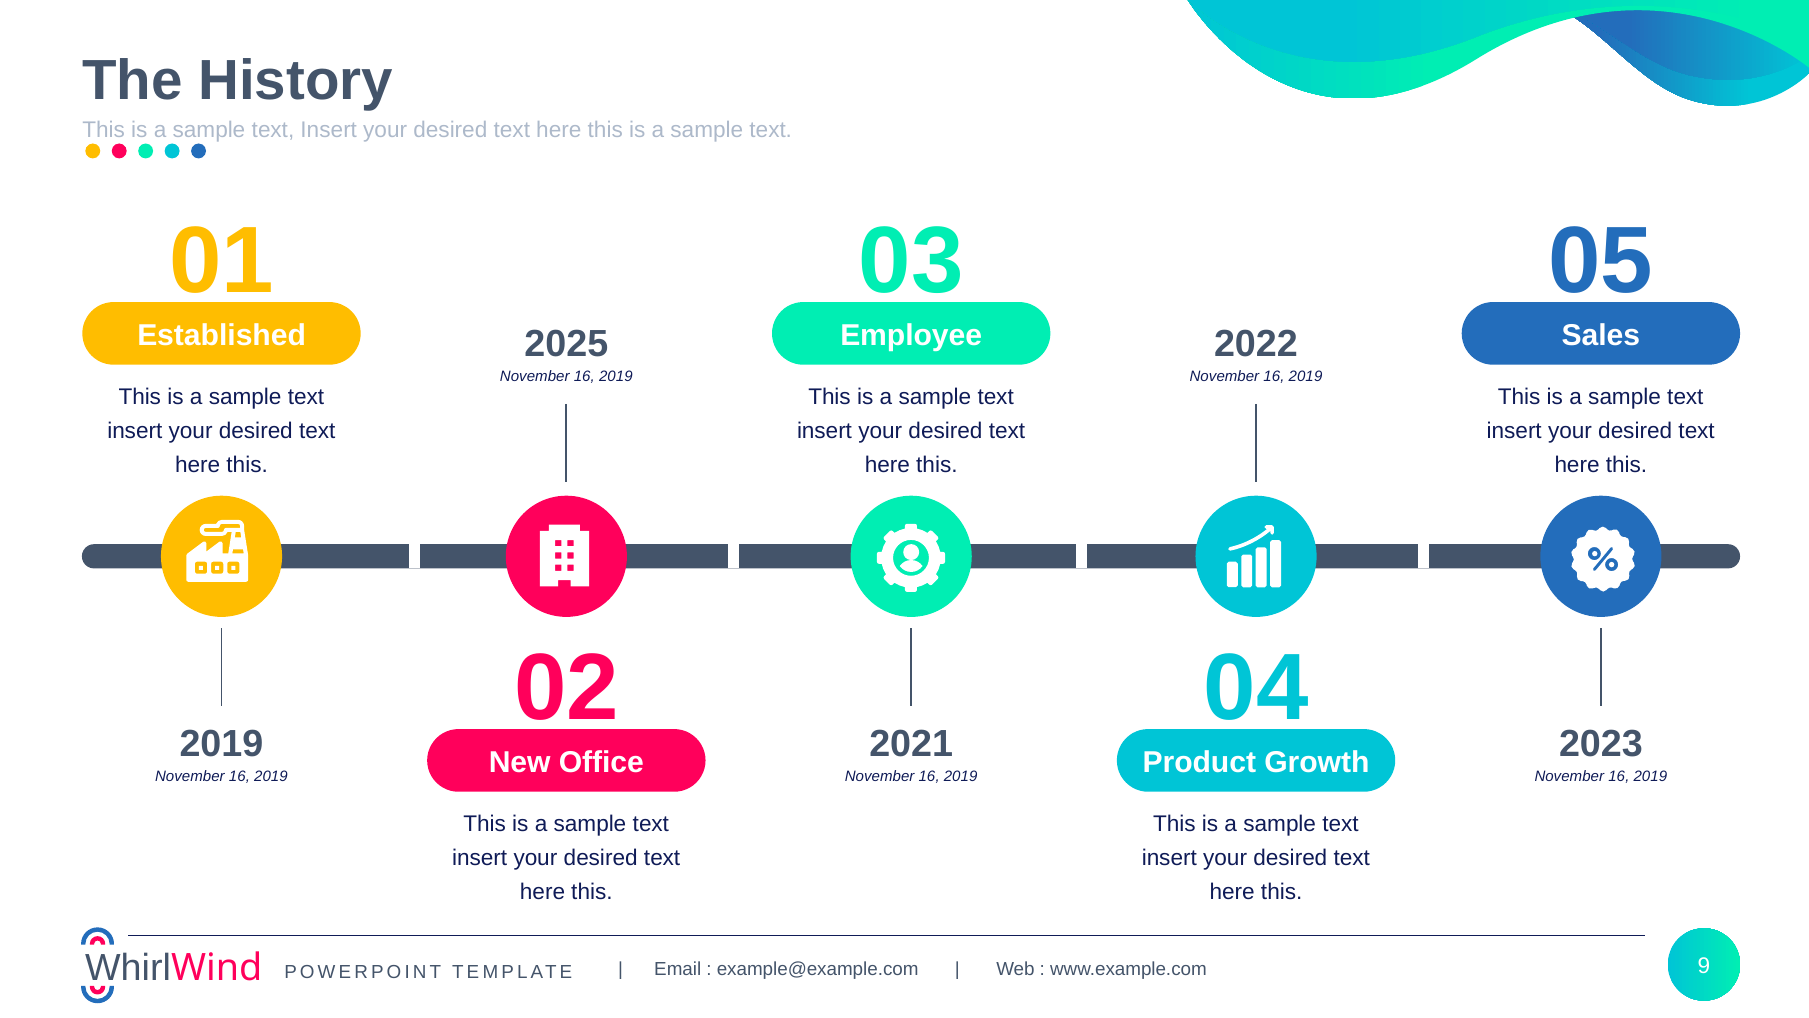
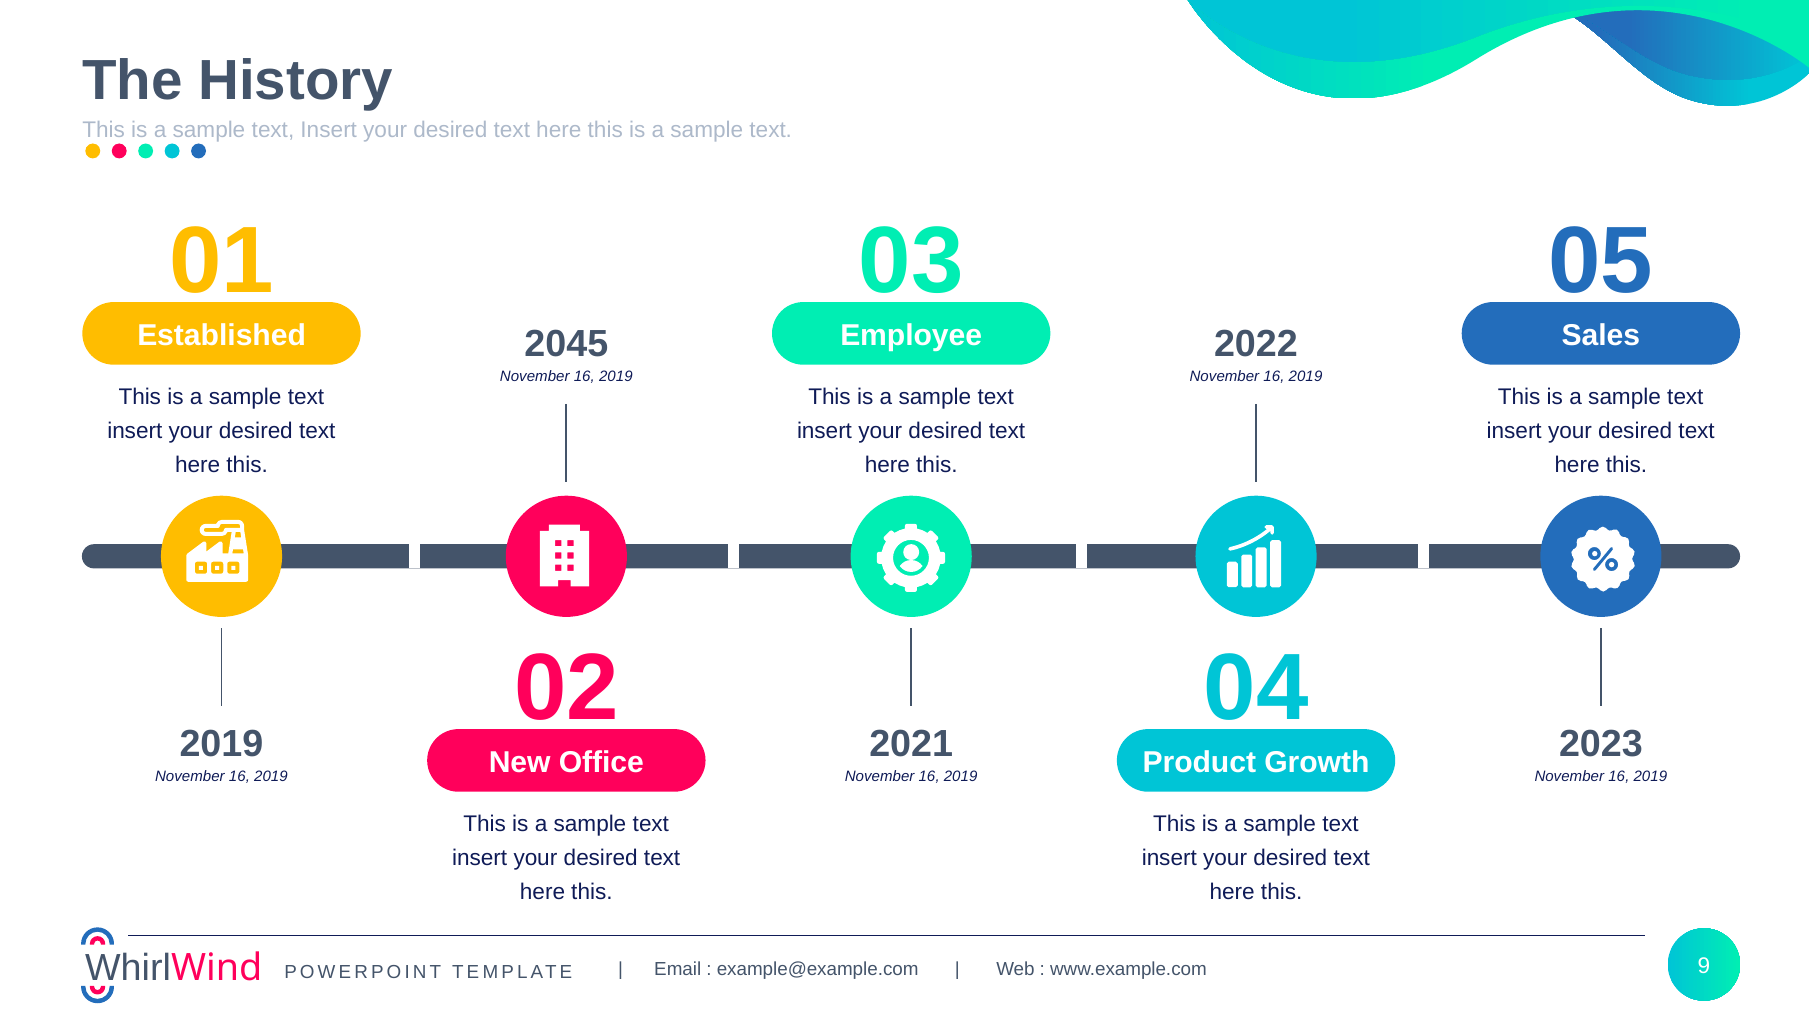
2025: 2025 -> 2045 (566, 344)
